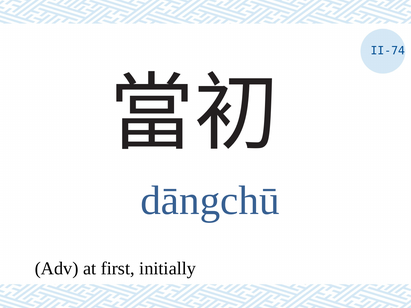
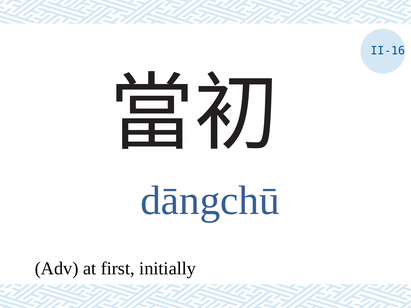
II-74: II-74 -> II-16 (388, 51)
